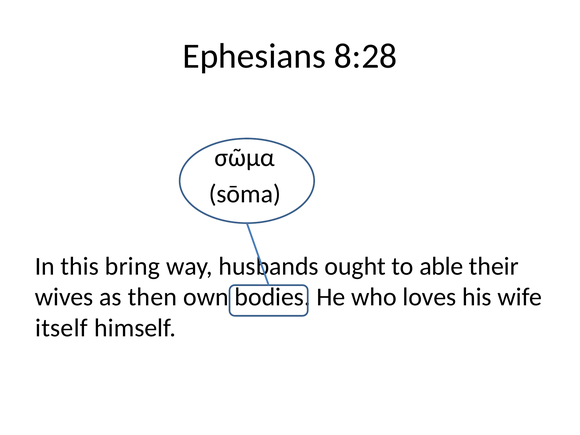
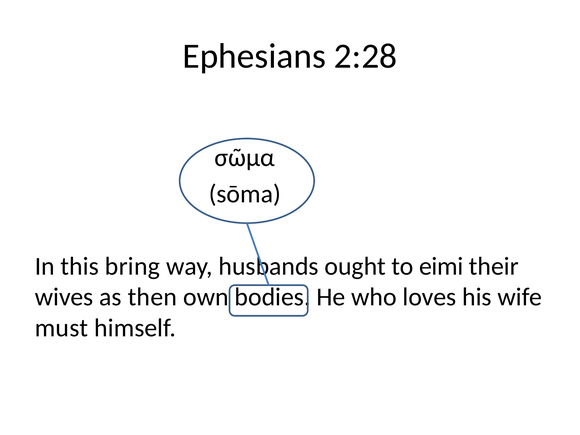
8:28: 8:28 -> 2:28 (366, 56)
able: able -> eimi (441, 266)
itself: itself -> must (62, 328)
